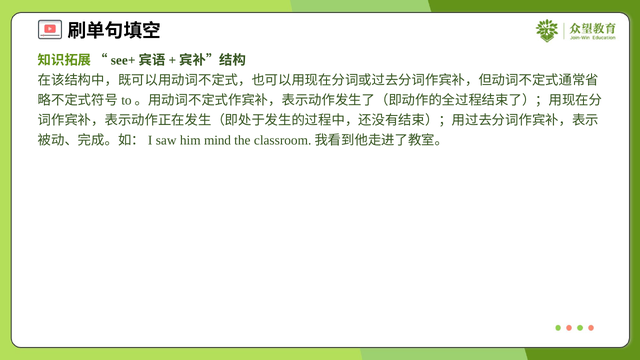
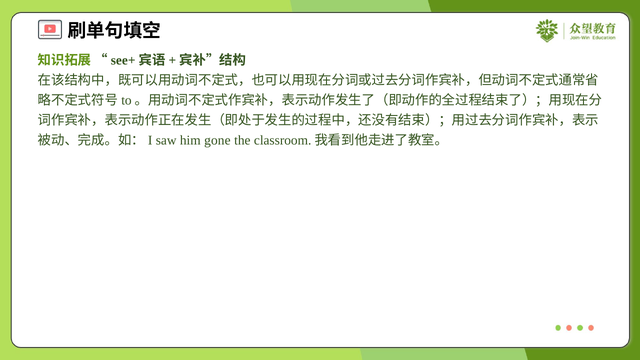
mind: mind -> gone (217, 140)
